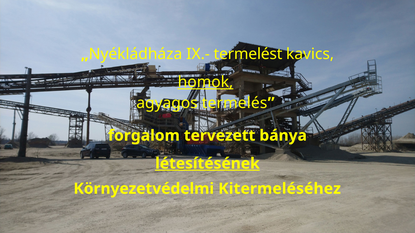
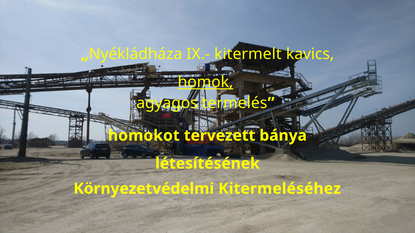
termelést: termelést -> kitermelt (248, 54)
forgalom: forgalom -> homokot (144, 136)
létesítésének underline: present -> none (207, 164)
